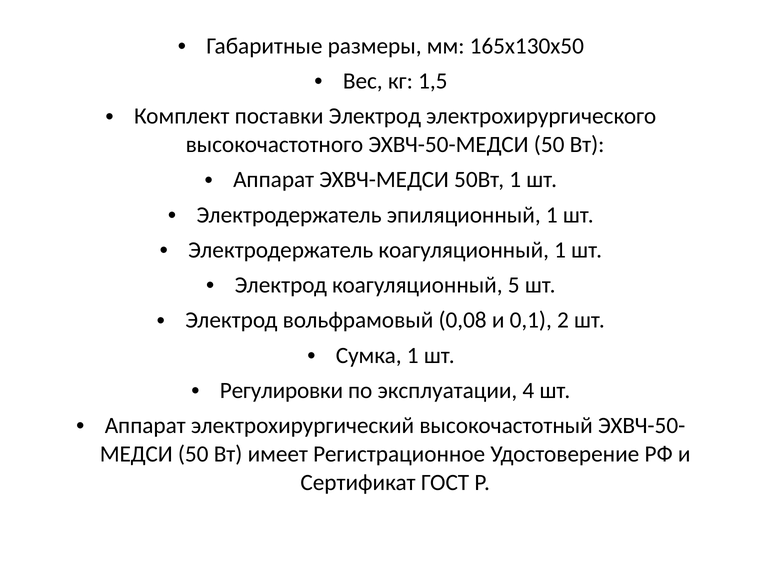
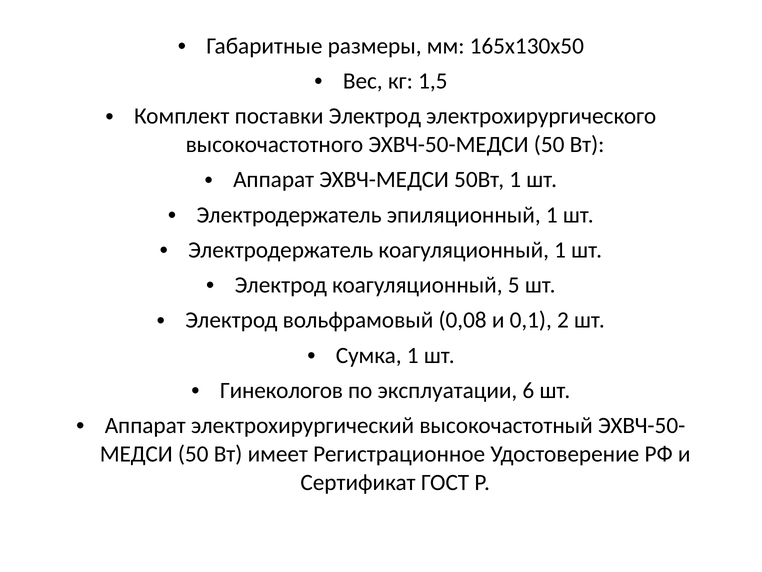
Регулировки: Регулировки -> Гинекологов (281, 390)
4: 4 -> 6 (528, 390)
